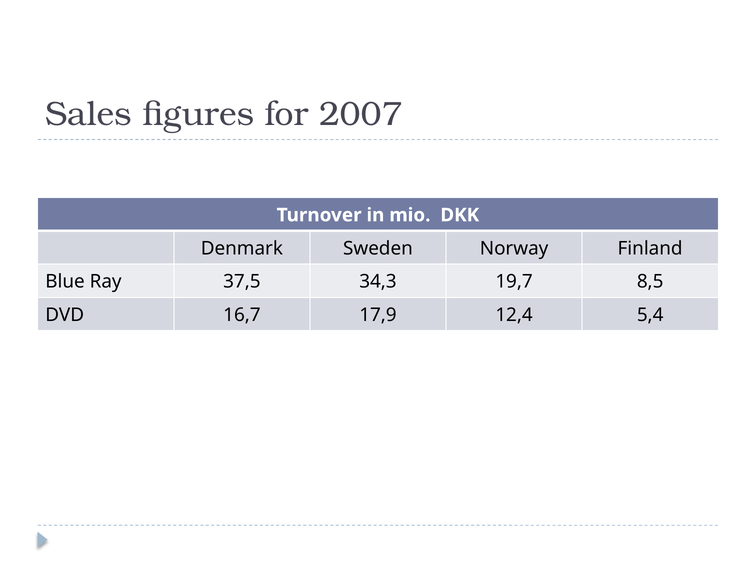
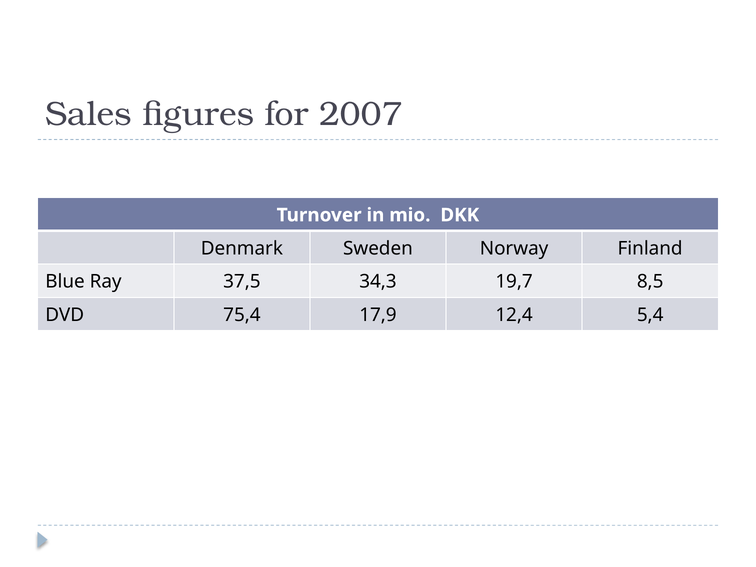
16,7: 16,7 -> 75,4 (242, 315)
